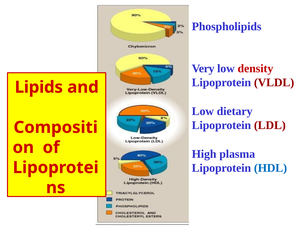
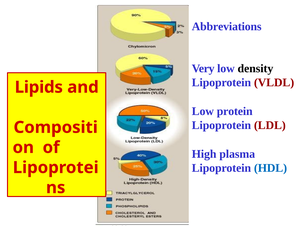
Phospholipids: Phospholipids -> Abbreviations (227, 27)
density colour: red -> black (255, 69)
dietary: dietary -> protein (235, 111)
